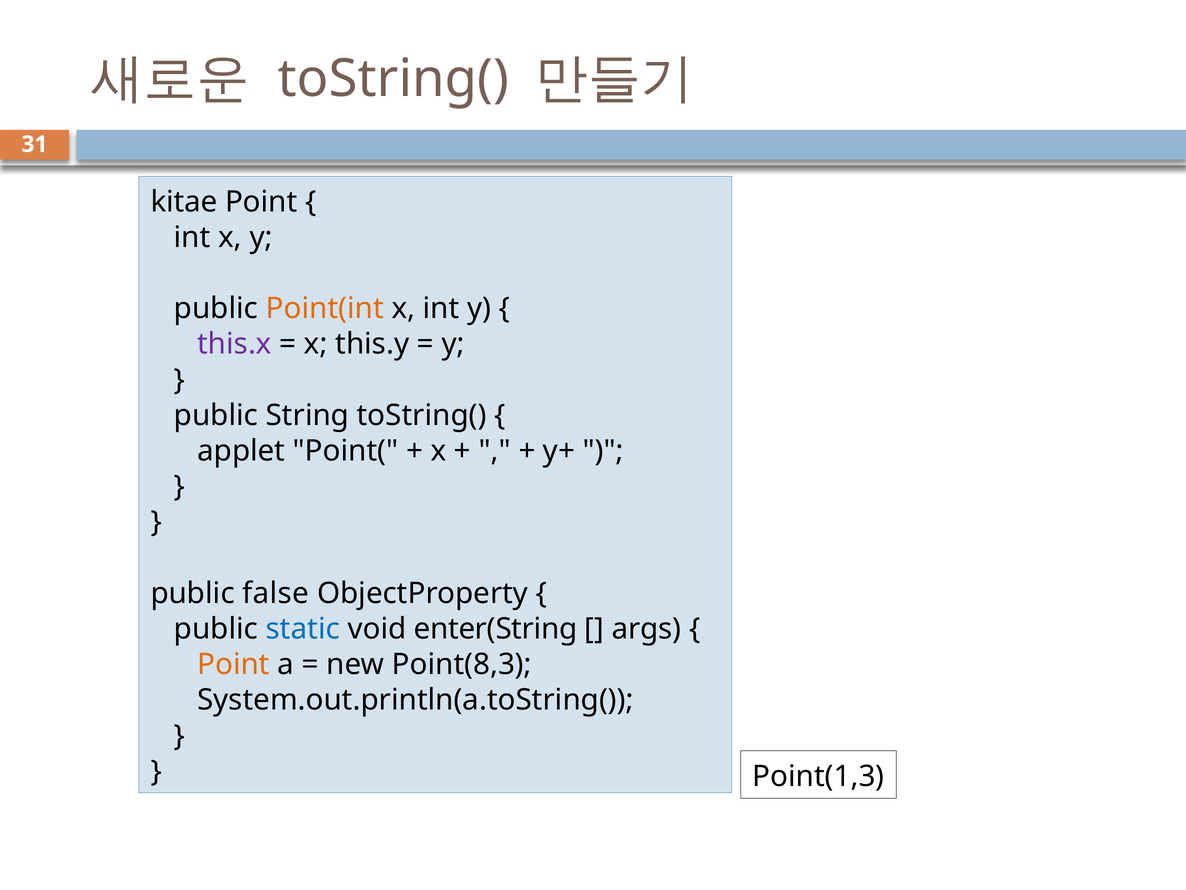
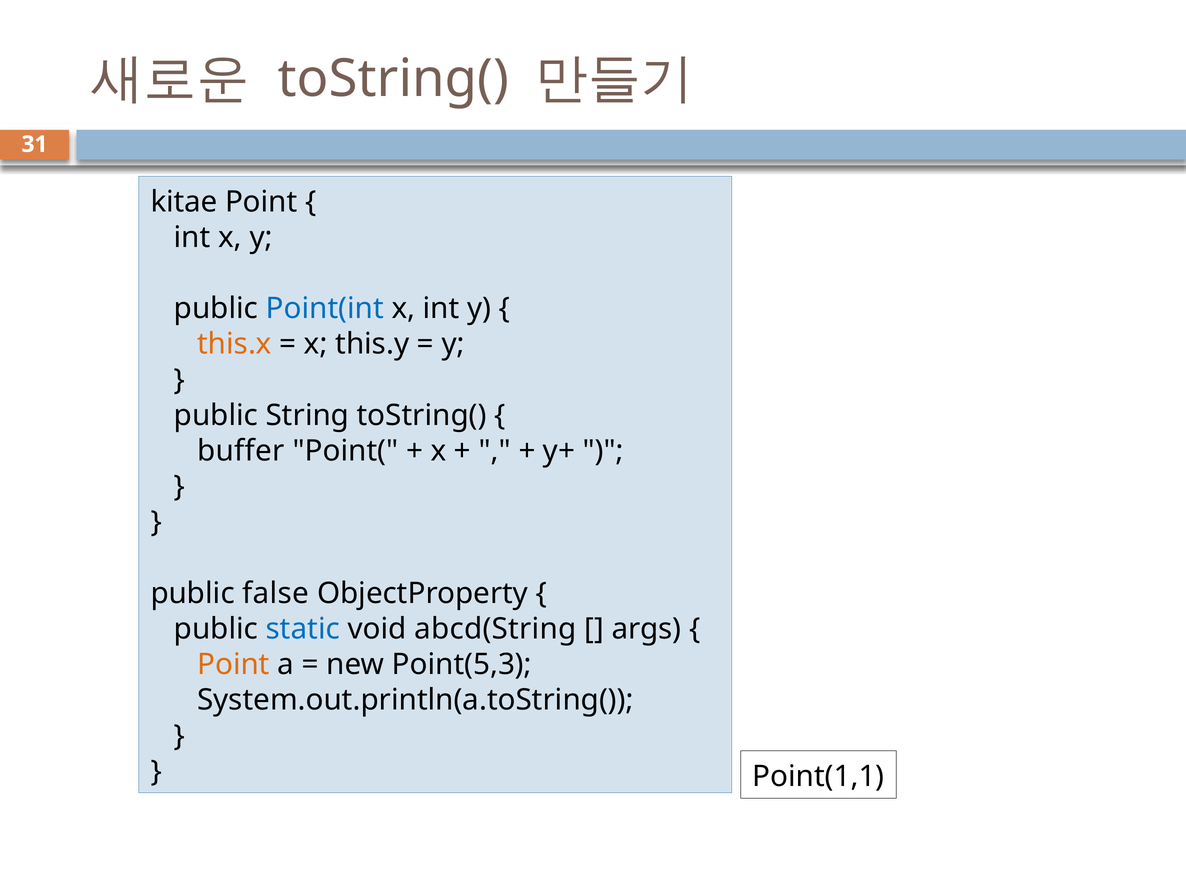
Point(int colour: orange -> blue (325, 308)
this.x colour: purple -> orange (234, 344)
applet: applet -> buffer (241, 451)
enter(String: enter(String -> abcd(String (495, 629)
Point(8,3: Point(8,3 -> Point(5,3 (462, 664)
Point(1,3: Point(1,3 -> Point(1,1 (818, 776)
